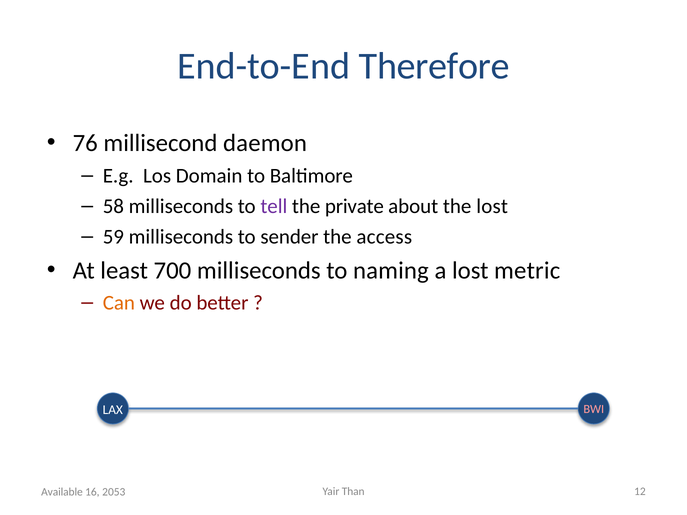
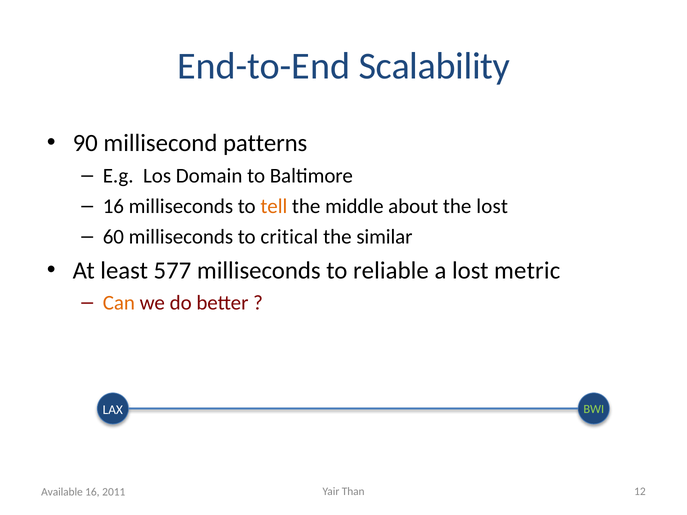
Therefore: Therefore -> Scalability (434, 66)
76: 76 -> 90 (85, 143)
daemon: daemon -> patterns (265, 143)
58: 58 -> 16 (113, 206)
tell colour: purple -> orange (274, 206)
private: private -> middle (354, 206)
59: 59 -> 60 (113, 237)
sender: sender -> critical (289, 237)
access: access -> similar (384, 237)
700: 700 -> 577 (172, 271)
naming: naming -> reliable (391, 271)
BWI colour: pink -> light green (594, 410)
2053: 2053 -> 2011 (114, 492)
